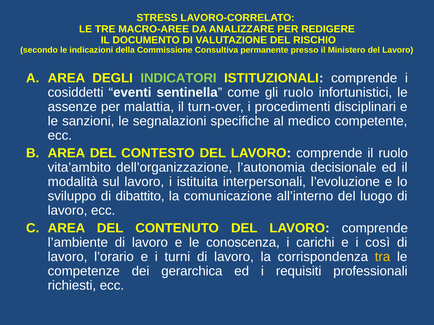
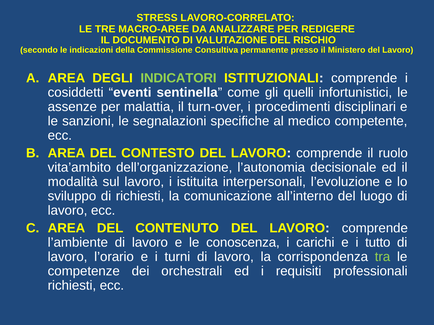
gli ruolo: ruolo -> quelli (299, 93)
di dibattito: dibattito -> richiesti (140, 196)
così: così -> tutto (378, 243)
tra colour: yellow -> light green (383, 257)
gerarchica: gerarchica -> orchestrali (192, 271)
